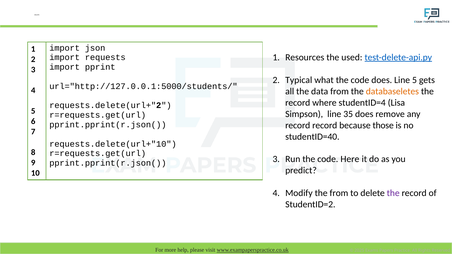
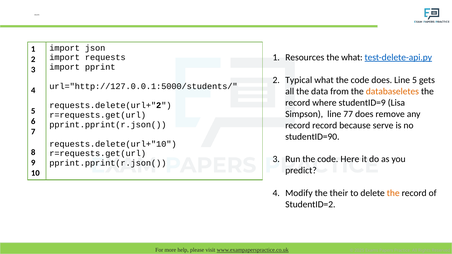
the used: used -> what (352, 57)
studentID=4: studentID=4 -> studentID=9 (362, 103)
35: 35 -> 77 (348, 114)
those: those -> serve (383, 125)
studentID=40: studentID=40 -> studentID=90 (312, 137)
the from: from -> their (339, 193)
the colour: purple -> orange (393, 193)
